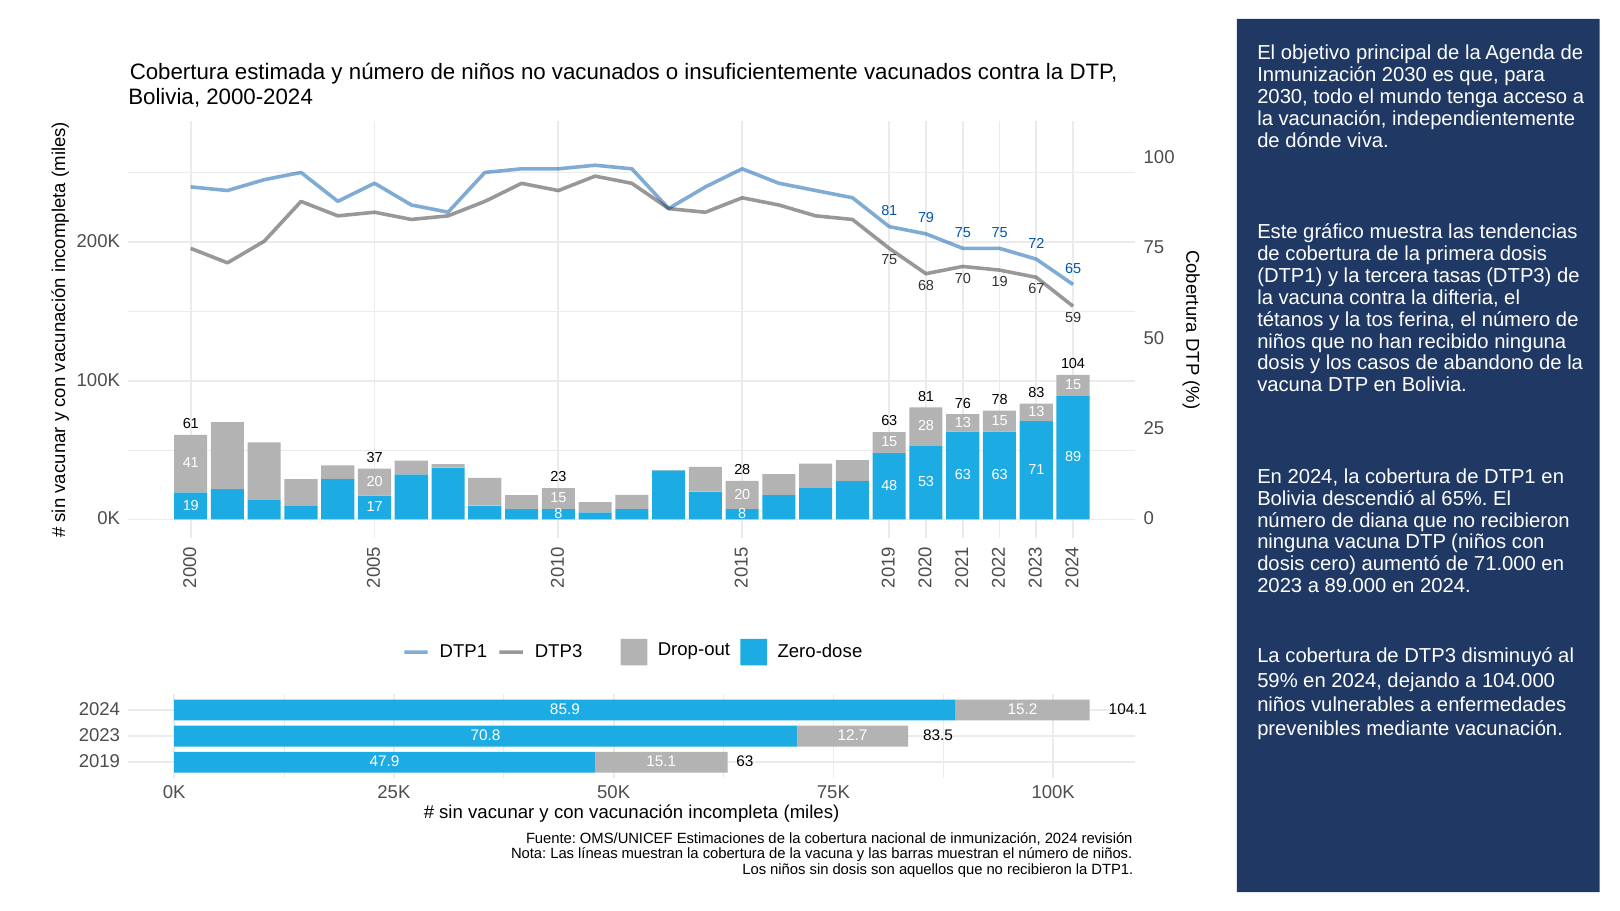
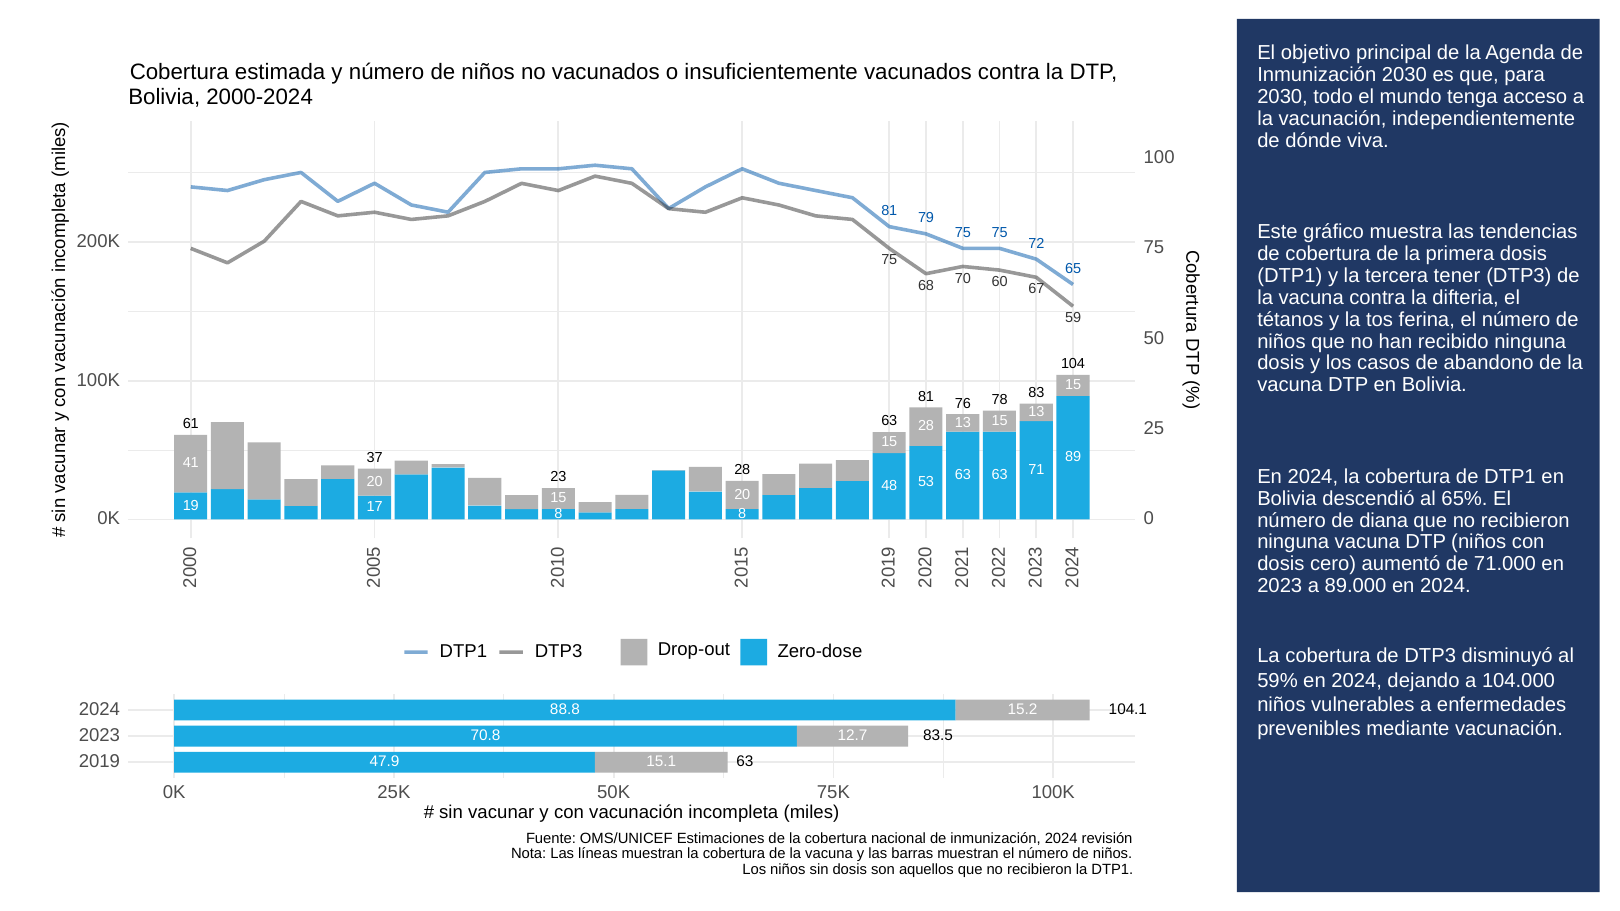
tasas: tasas -> tener (1457, 276)
70 19: 19 -> 60 (1000, 282)
85.9: 85.9 -> 88.8 (565, 710)
